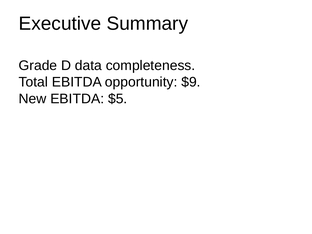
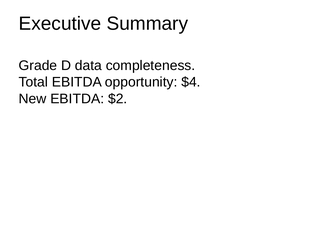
$9: $9 -> $4 (191, 82)
$5: $5 -> $2 (118, 99)
